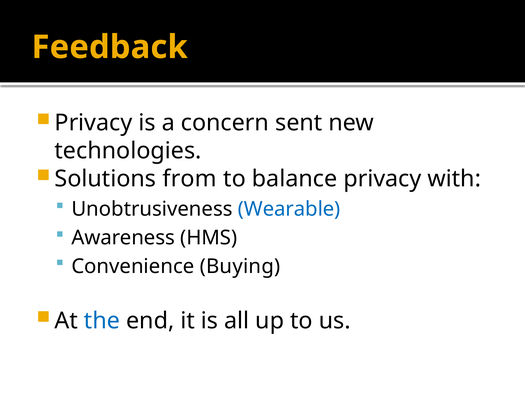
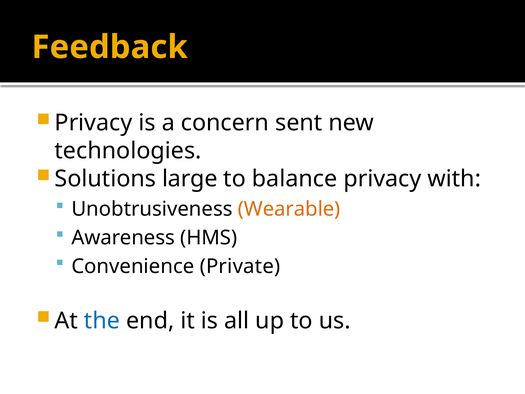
from: from -> large (190, 179)
Wearable colour: blue -> orange (289, 209)
Buying: Buying -> Private (240, 266)
